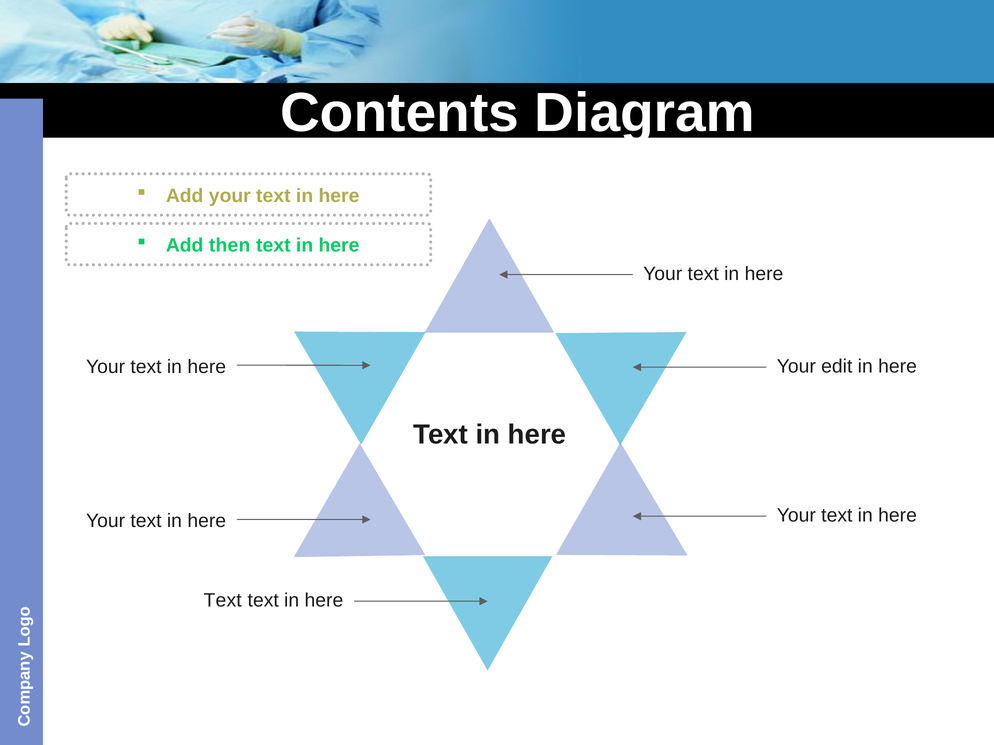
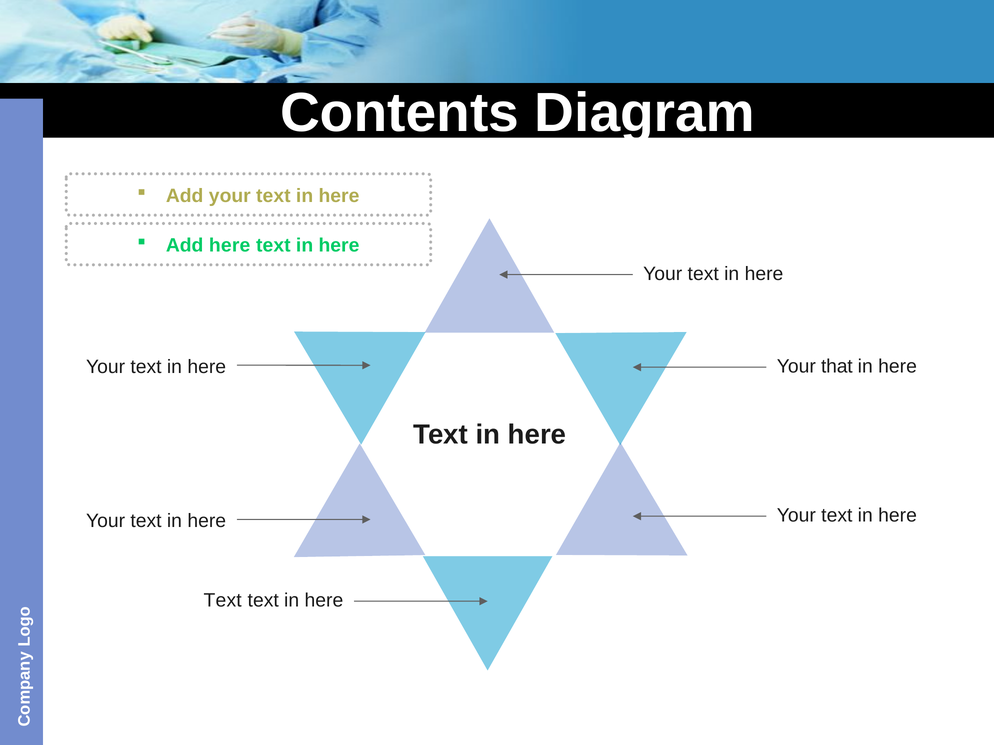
Add then: then -> here (230, 246)
edit: edit -> that (837, 367)
